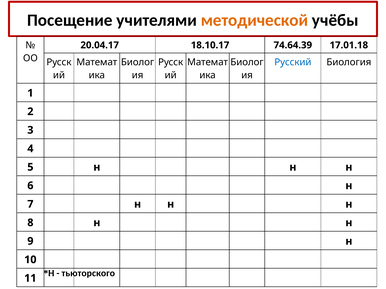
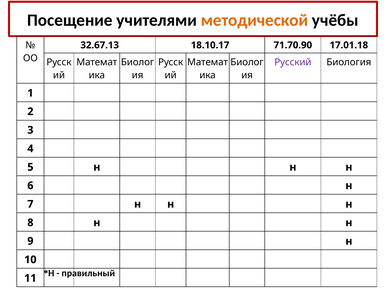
20.04.17: 20.04.17 -> 32.67.13 (100, 45)
74.64.39: 74.64.39 -> 71.70.90 (293, 45)
Русский colour: blue -> purple (293, 62)
тьюторского: тьюторского -> правильный (88, 274)
